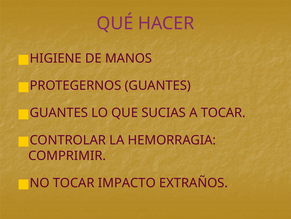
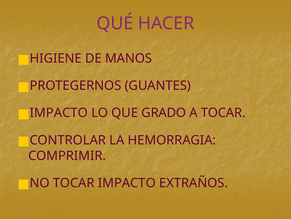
GUANTES: GUANTES -> IMPACTO (59, 112)
SUCIAS: SUCIAS -> GRADO (164, 112)
